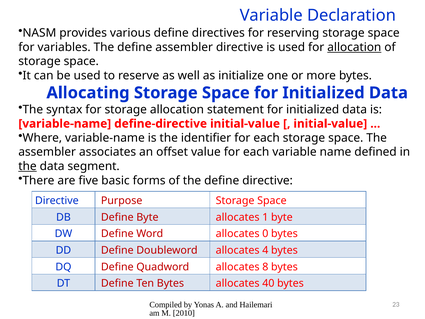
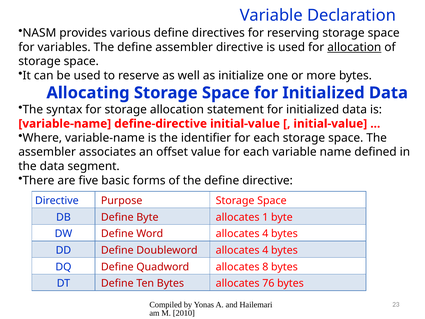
the underline: present -> none (28, 166)
Word allocates 0: 0 -> 4 (265, 234)
40: 40 -> 76 (268, 283)
